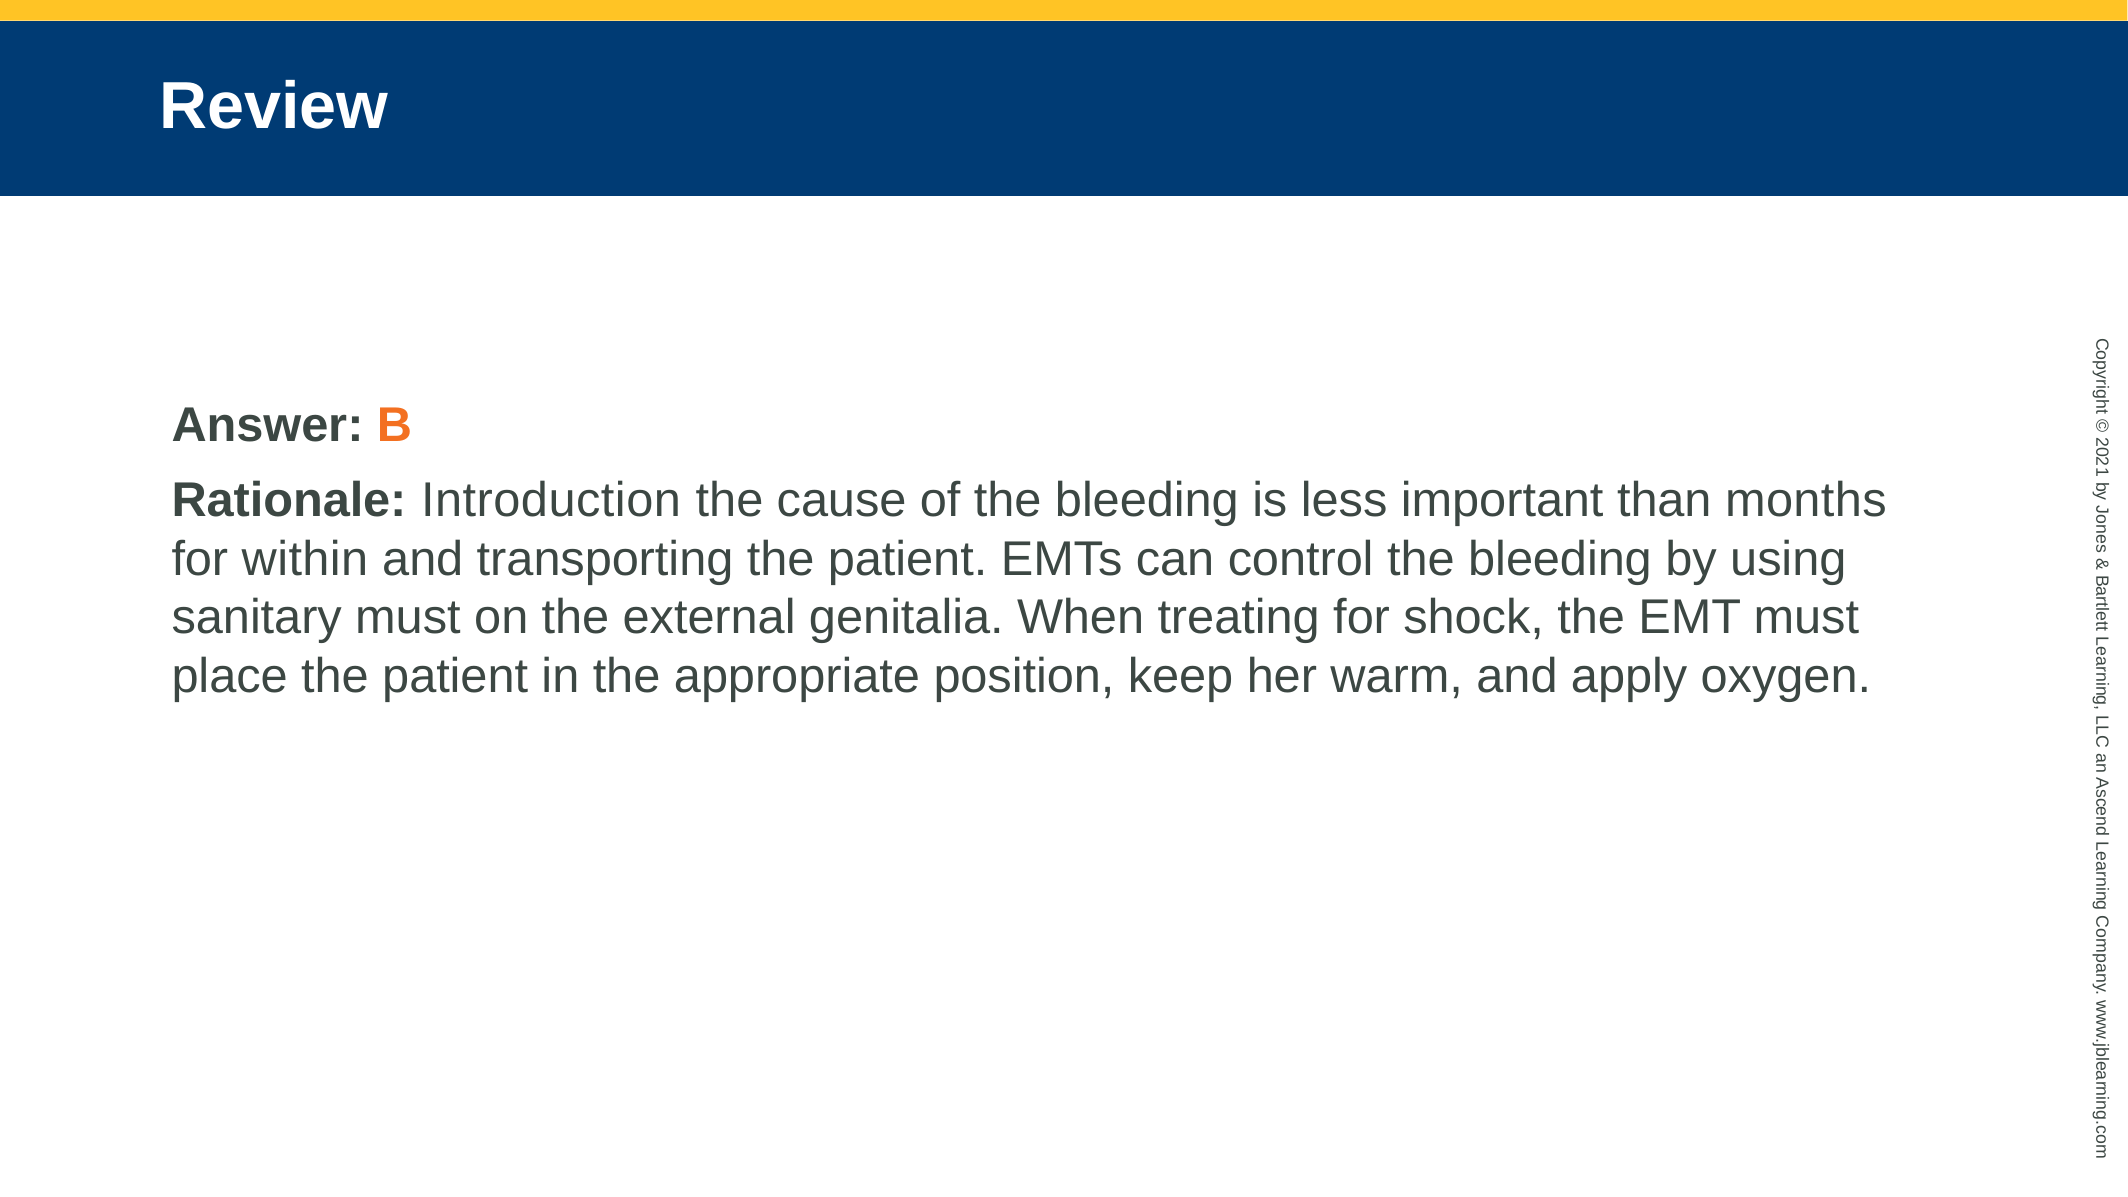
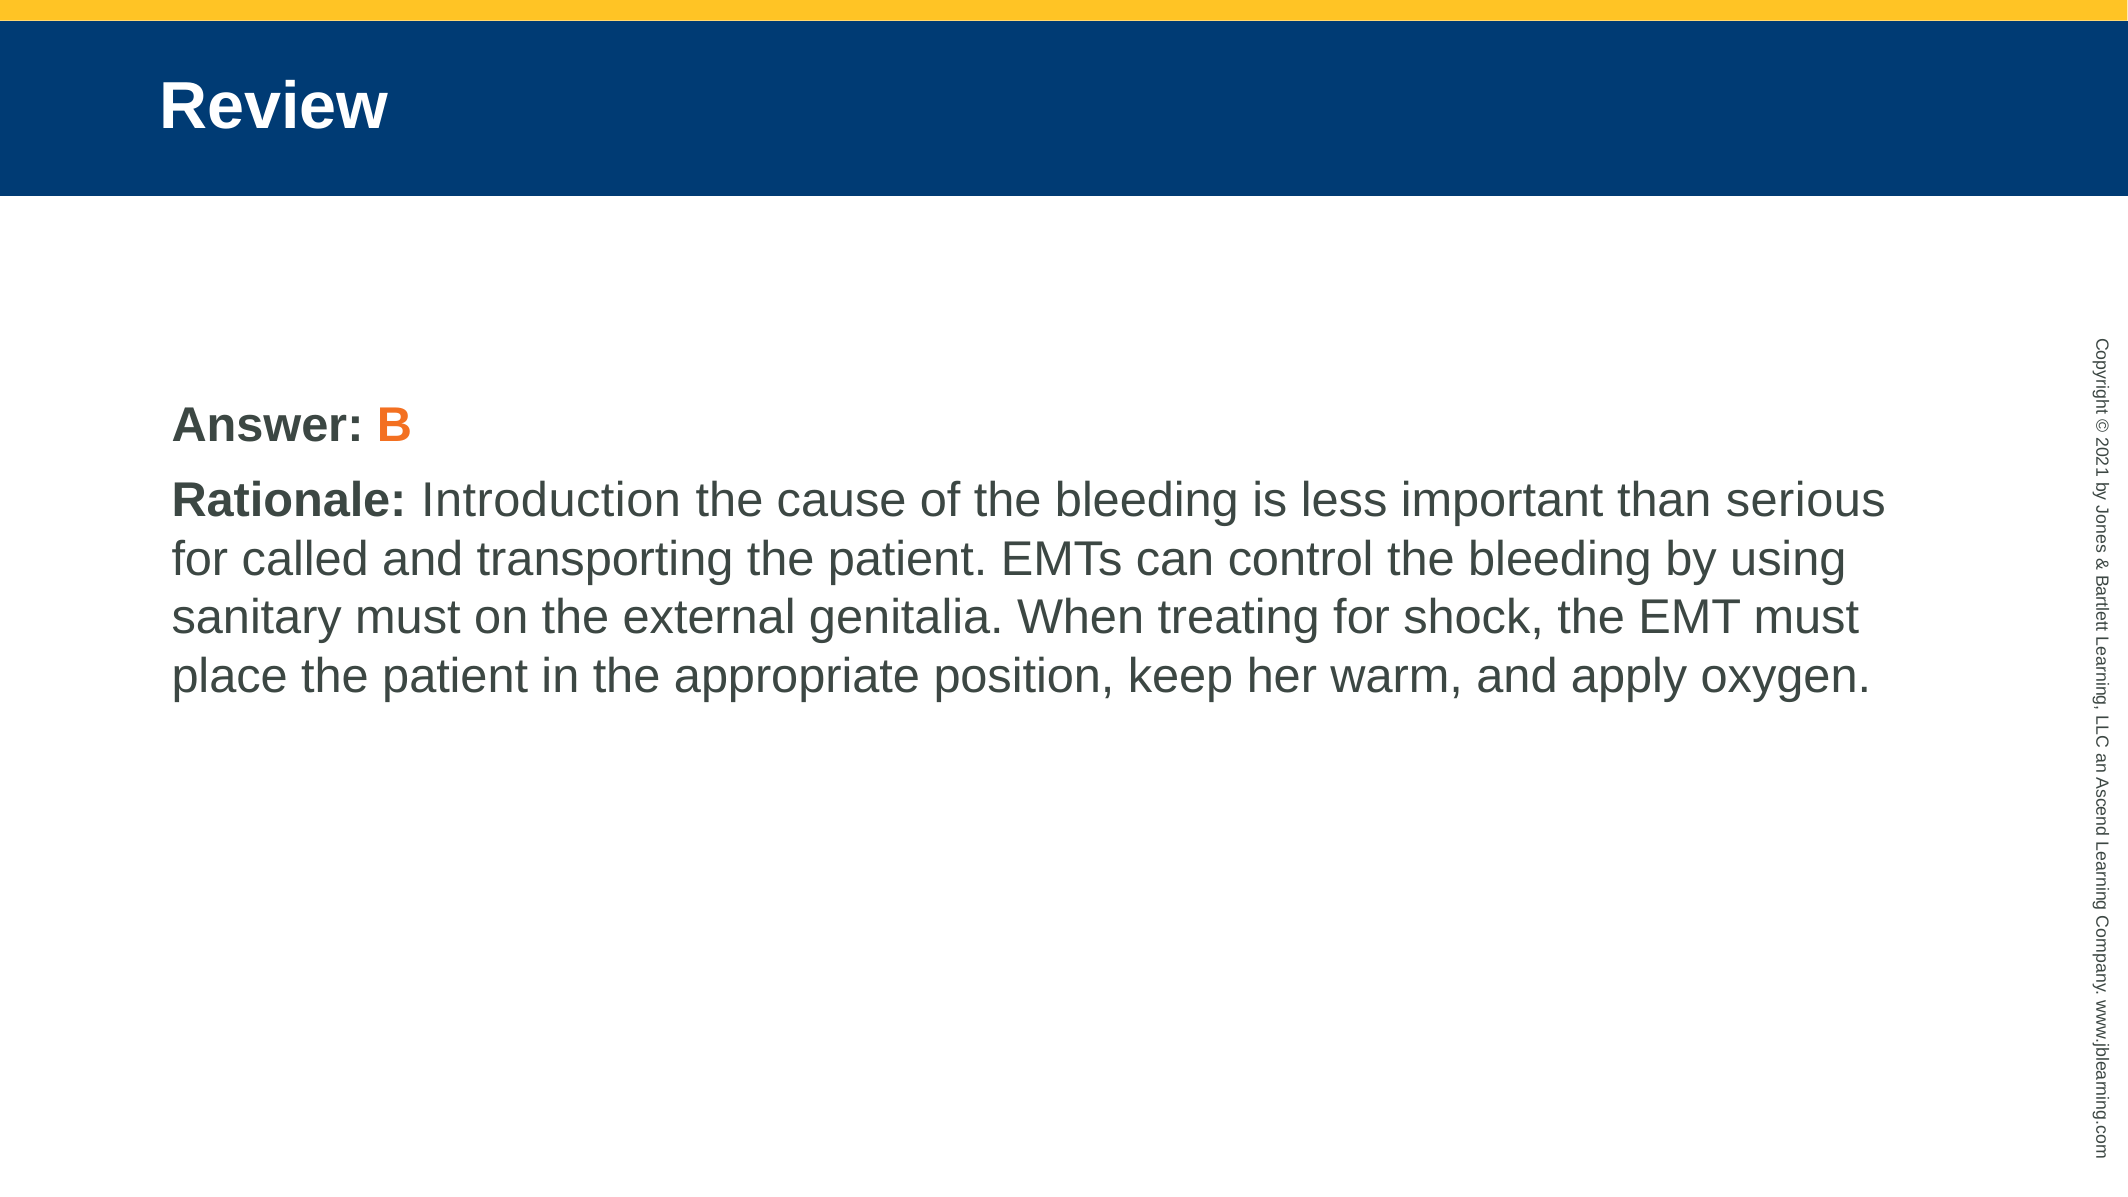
months: months -> serious (1806, 501)
within: within -> called (305, 559)
